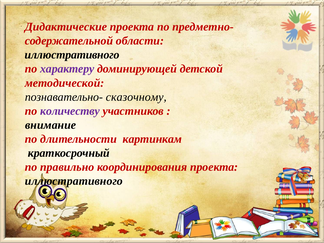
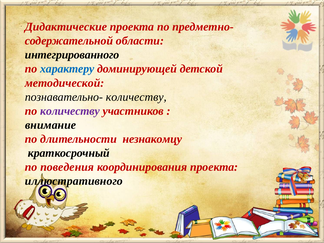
иллюстративного: иллюстративного -> интегрированного (72, 55)
характеру colour: purple -> blue (67, 69)
познавательно- сказочному: сказочному -> количеству (136, 97)
картинкам: картинкам -> незнакомцу (152, 139)
правильно: правильно -> поведения (67, 167)
